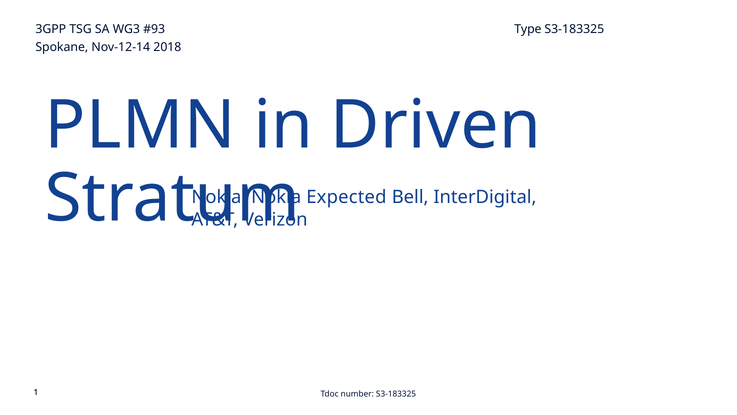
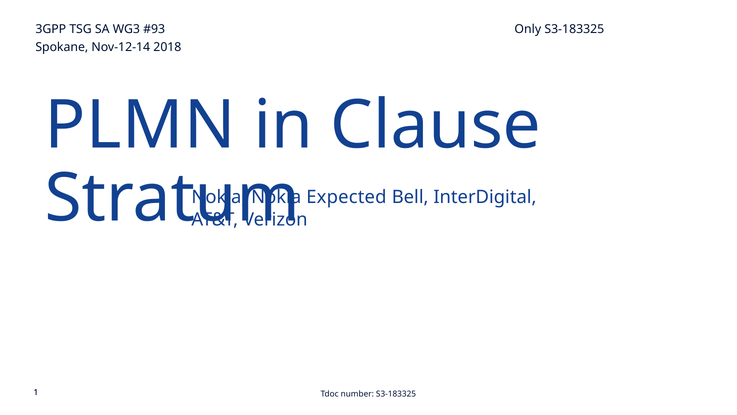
Type: Type -> Only (528, 29)
Driven: Driven -> Clause (436, 125)
